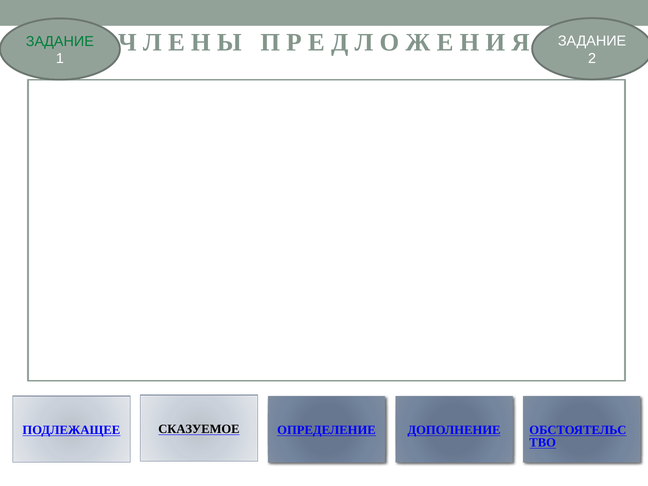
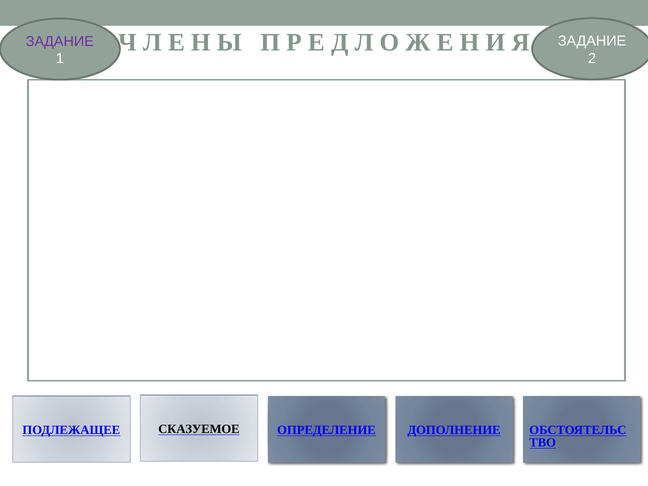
ЗАДАНИЕ colour: green -> purple (60, 41)
